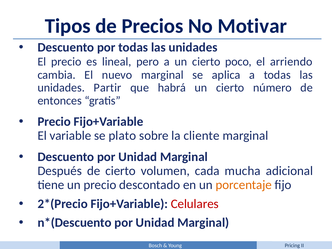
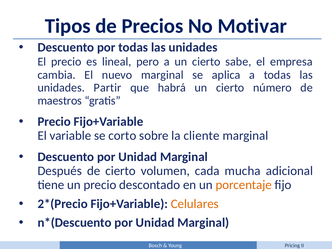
poco: poco -> sabe (238, 62)
arriendo: arriendo -> empresa (291, 62)
entonces: entonces -> maestros (60, 101)
plato: plato -> corto (122, 136)
Celulares colour: red -> orange (195, 204)
